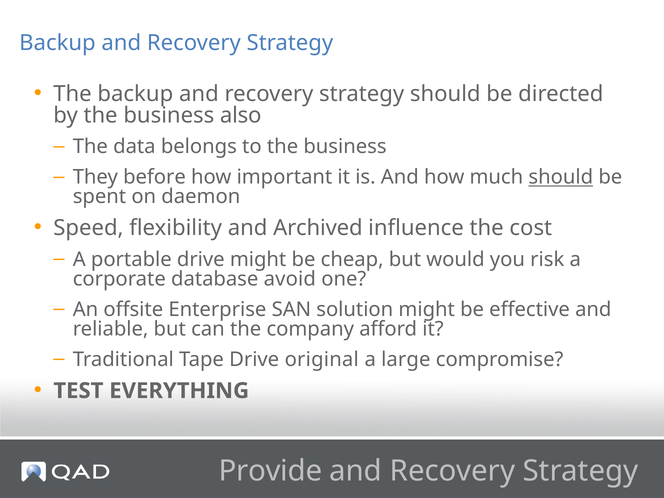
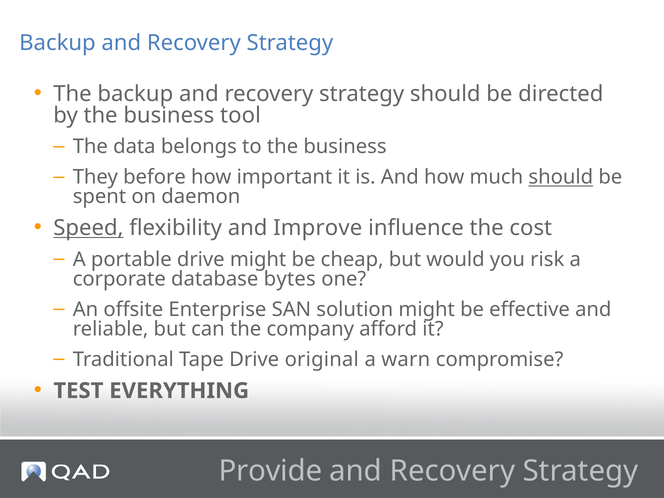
also: also -> tool (241, 115)
Speed underline: none -> present (88, 228)
Archived: Archived -> Improve (318, 228)
avoid: avoid -> bytes (290, 279)
large: large -> warn (406, 359)
